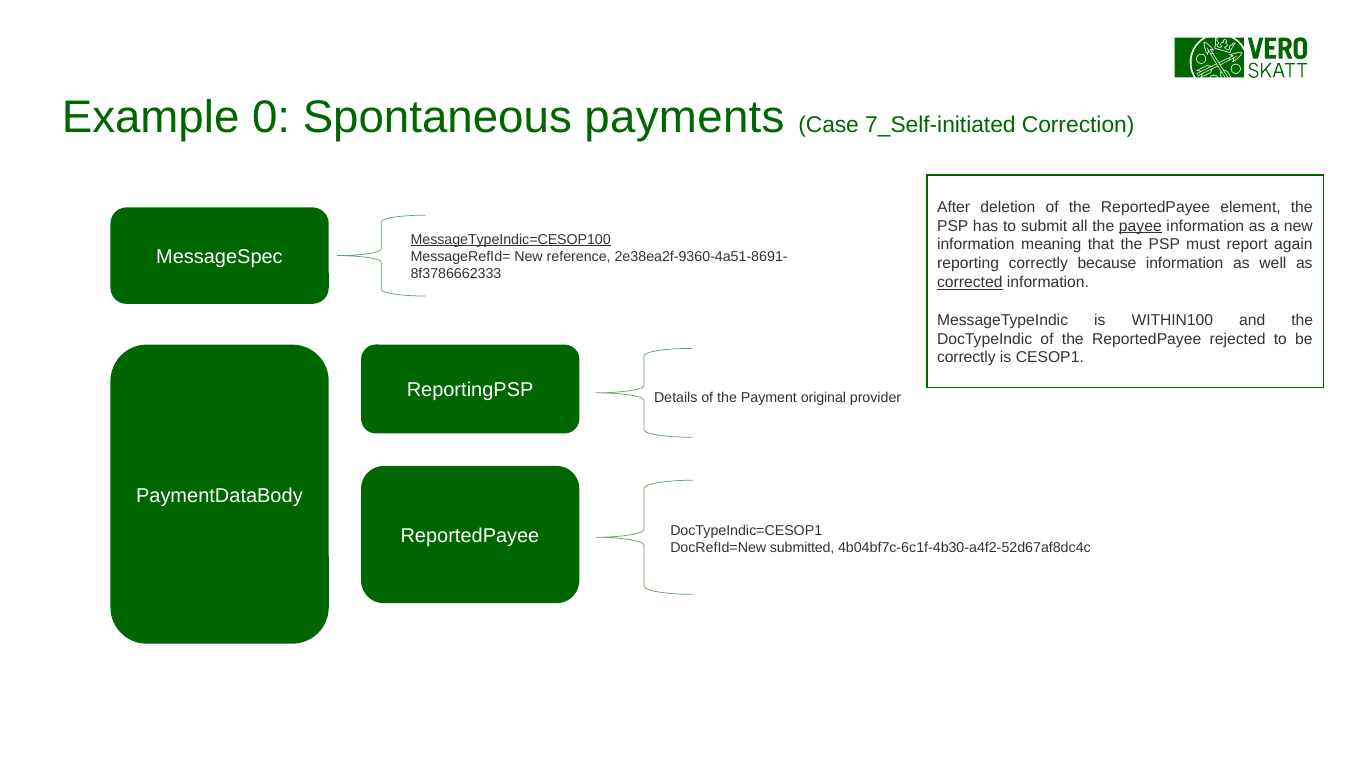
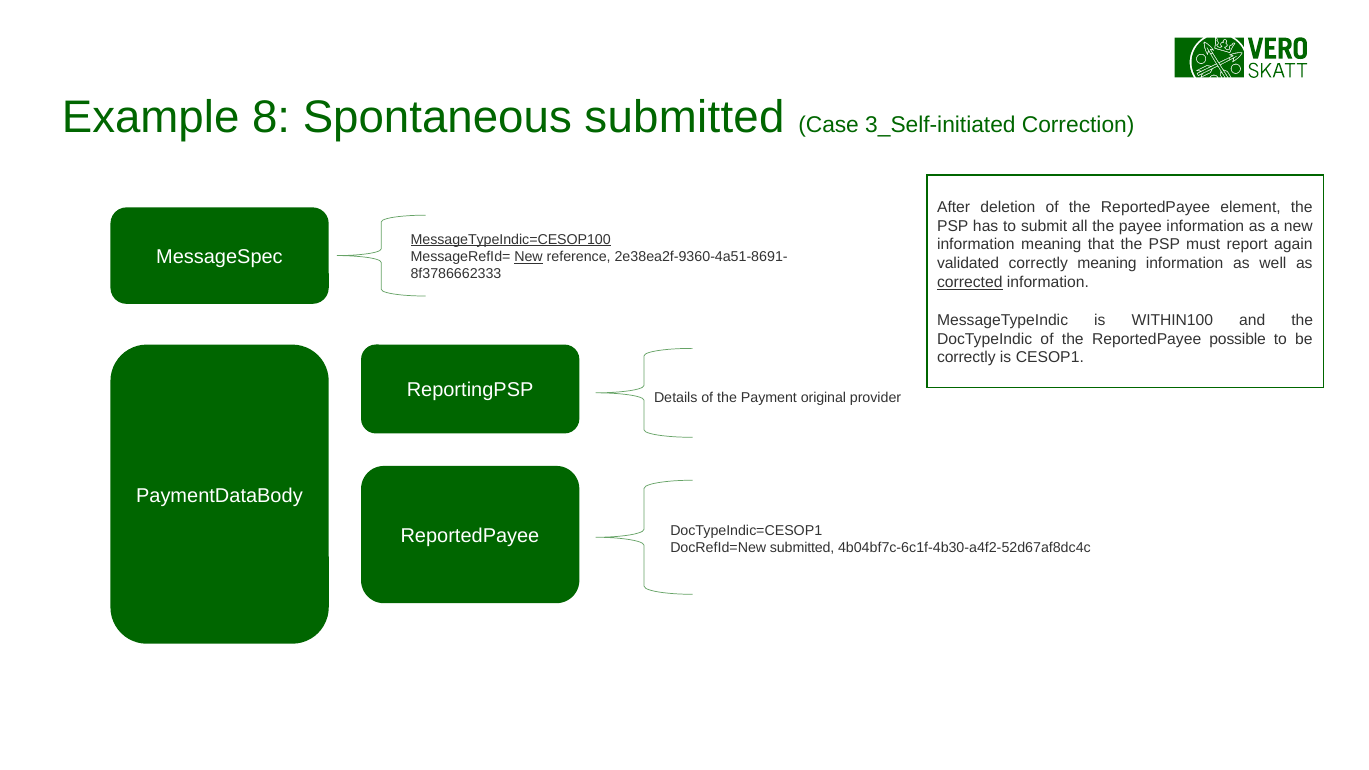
0: 0 -> 8 (271, 117)
Spontaneous payments: payments -> submitted (684, 117)
7_Self-initiated: 7_Self-initiated -> 3_Self-initiated (940, 125)
payee underline: present -> none (1140, 226)
New underline: none -> present (529, 257)
reporting: reporting -> validated (968, 264)
correctly because: because -> meaning (1107, 264)
rejected: rejected -> possible (1238, 339)
